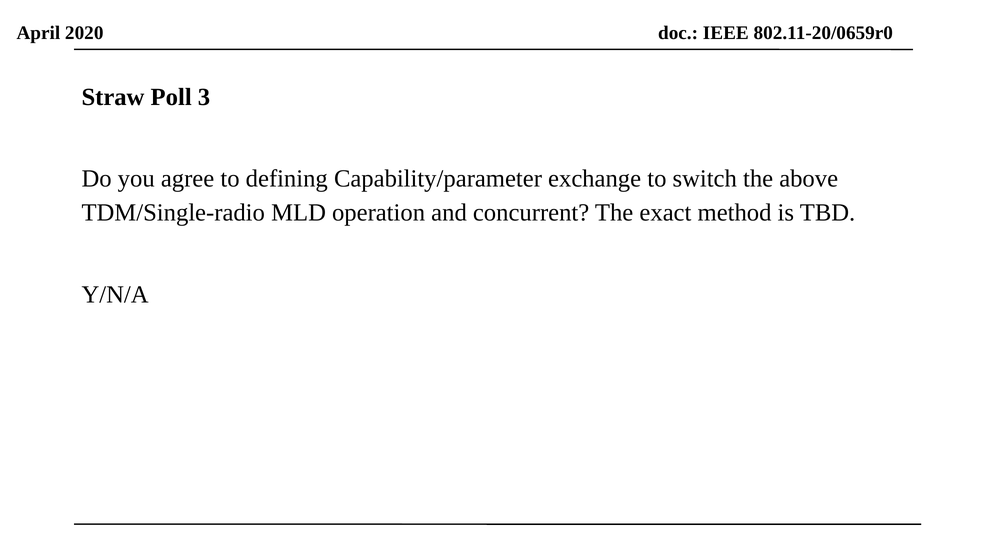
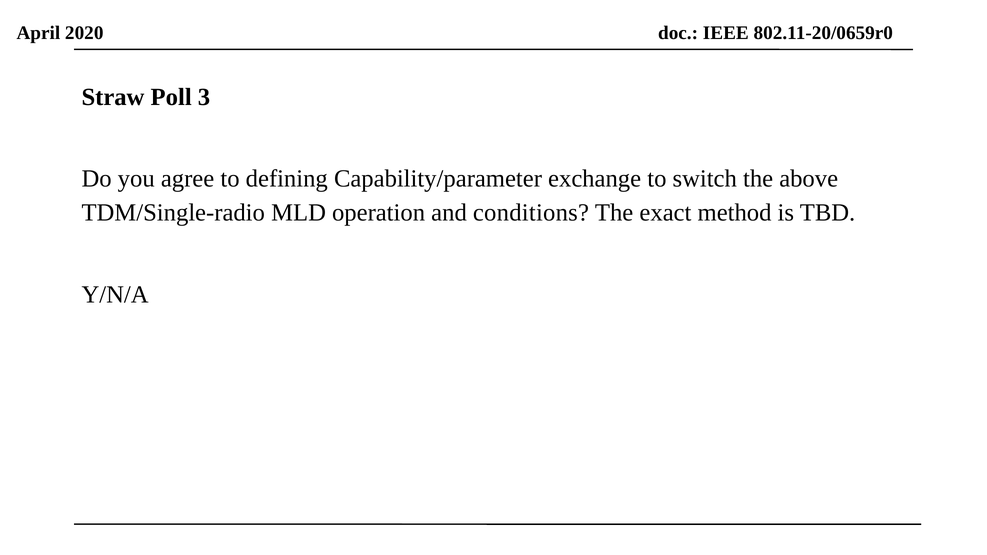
concurrent: concurrent -> conditions (531, 213)
